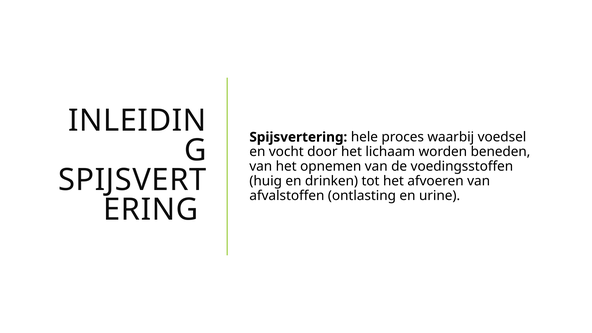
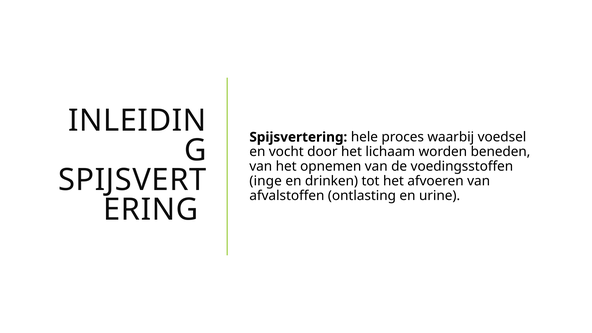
huig: huig -> inge (266, 181)
